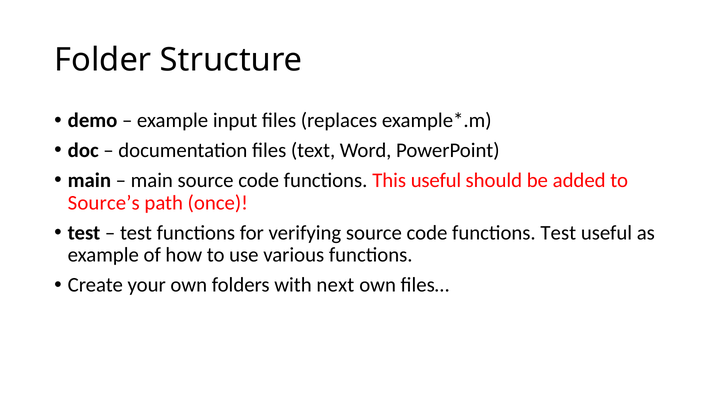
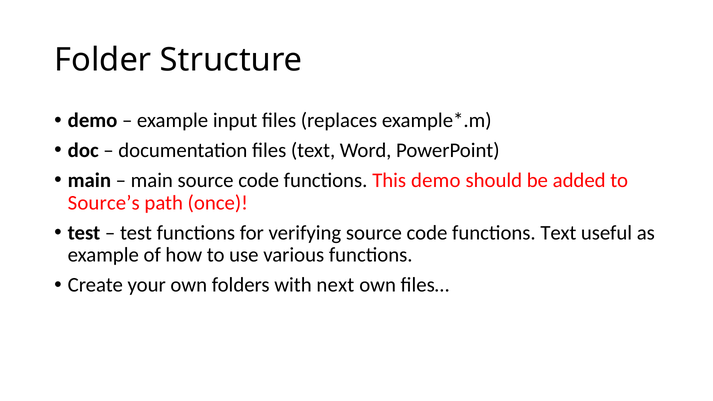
This useful: useful -> demo (436, 180)
functions Test: Test -> Text (558, 233)
